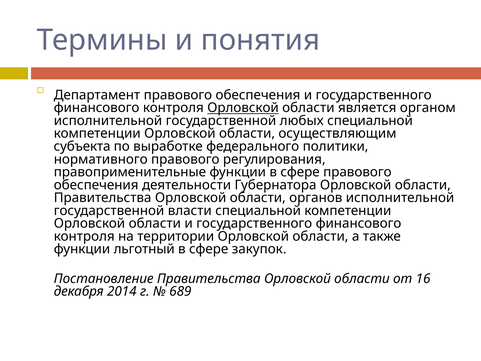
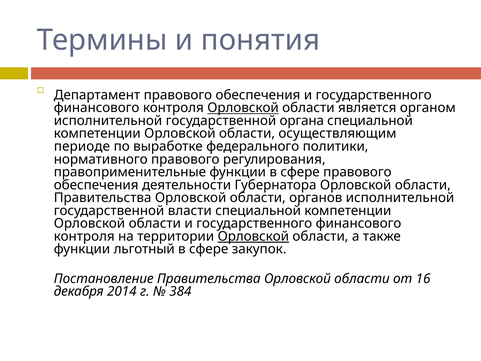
любых: любых -> органа (302, 121)
субъекта: субъекта -> периоде (82, 146)
Орловской underline: none -> present (253, 236)
689: 689 -> 384 (180, 291)
